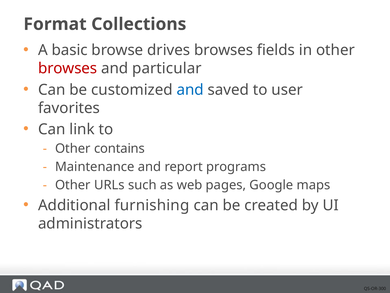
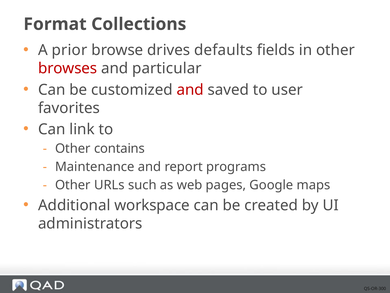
basic: basic -> prior (70, 50)
drives browses: browses -> defaults (223, 50)
and colour: blue -> red (190, 90)
furnishing: furnishing -> workspace (152, 205)
